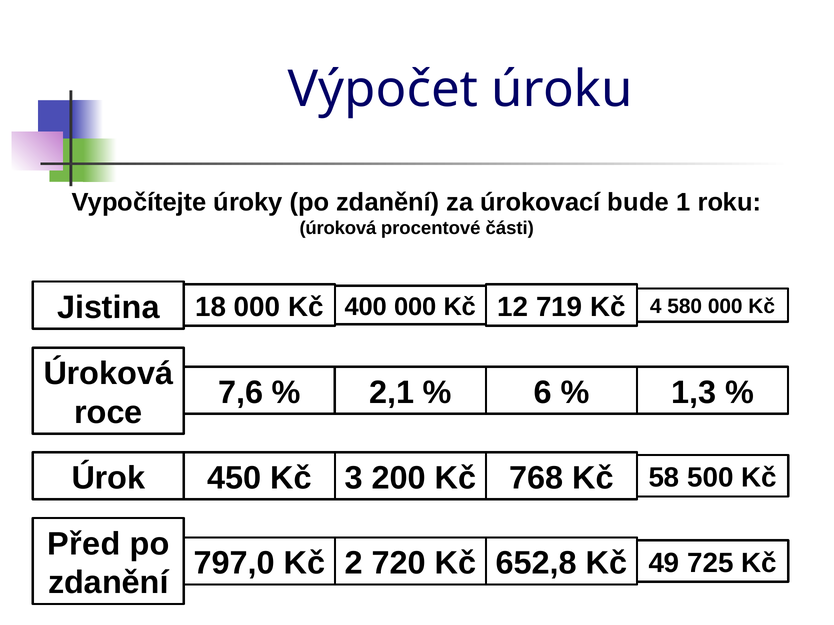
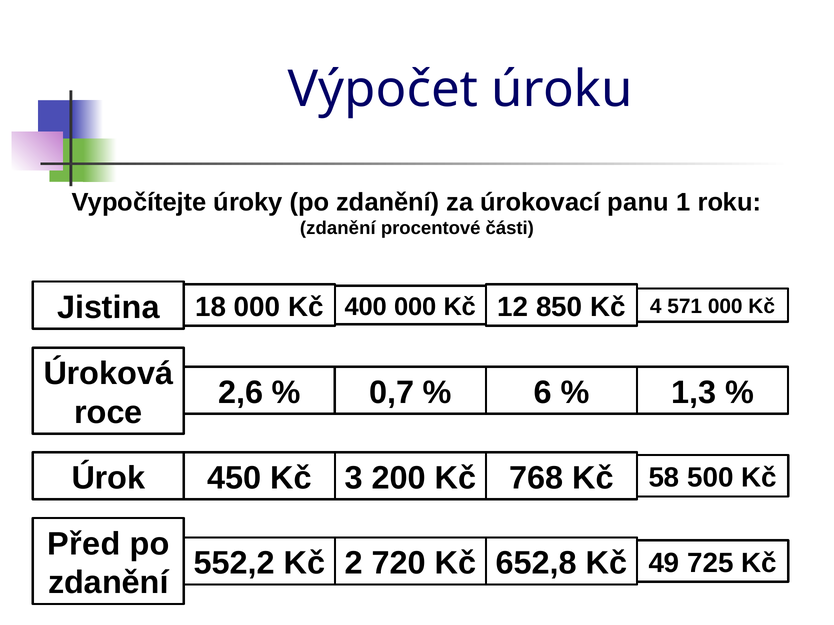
bude: bude -> panu (638, 202)
úroková: úroková -> zdanění (338, 228)
719: 719 -> 850 (559, 307)
580: 580 -> 571 (685, 307)
7,6: 7,6 -> 2,6 (241, 393)
2,1: 2,1 -> 0,7 (392, 393)
797,0: 797,0 -> 552,2 (234, 564)
